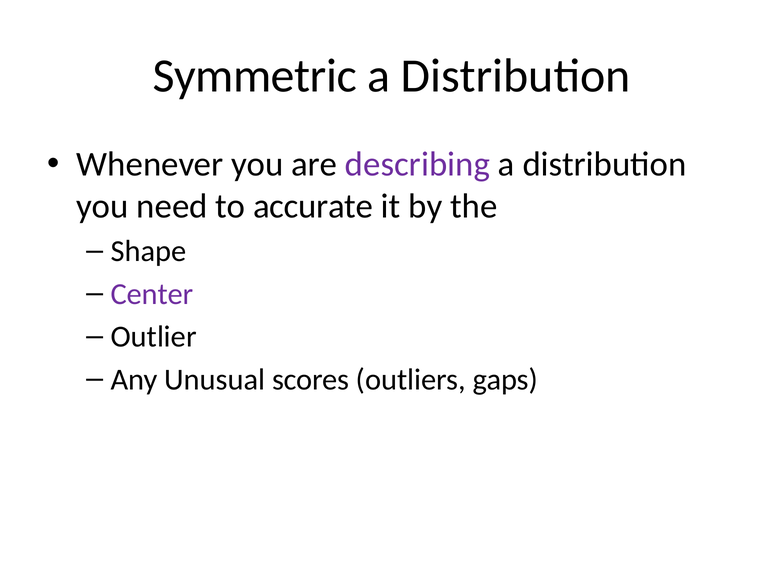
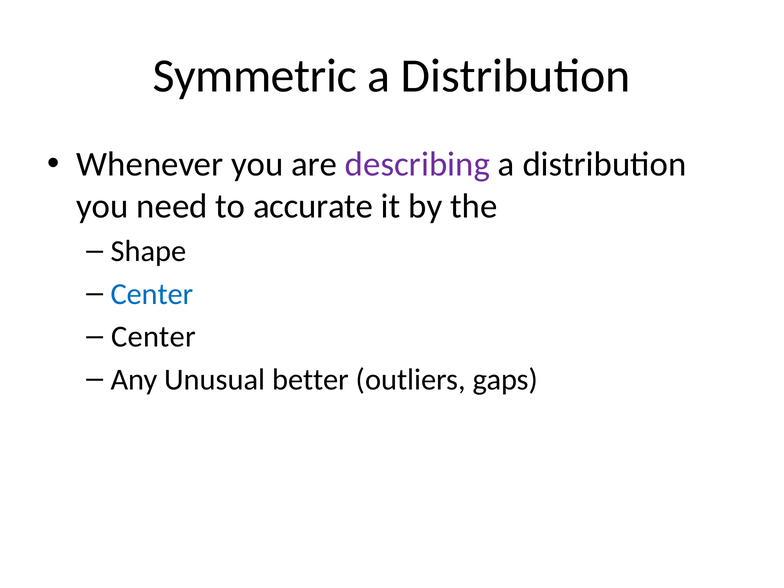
Center colour: purple -> blue (152, 294)
Outlier: Outlier -> Center (154, 337)
scores: scores -> better (311, 379)
